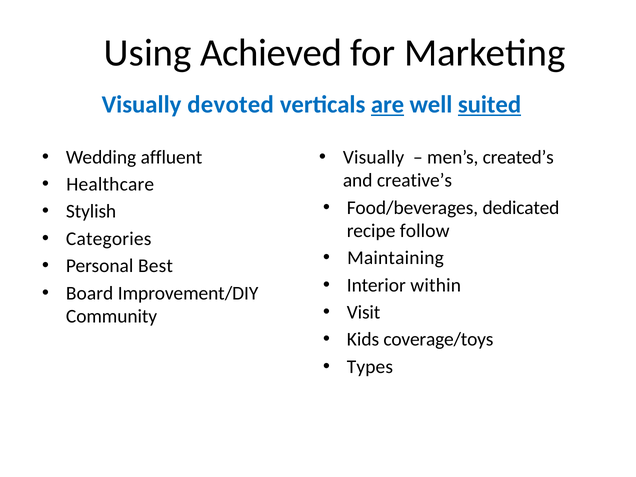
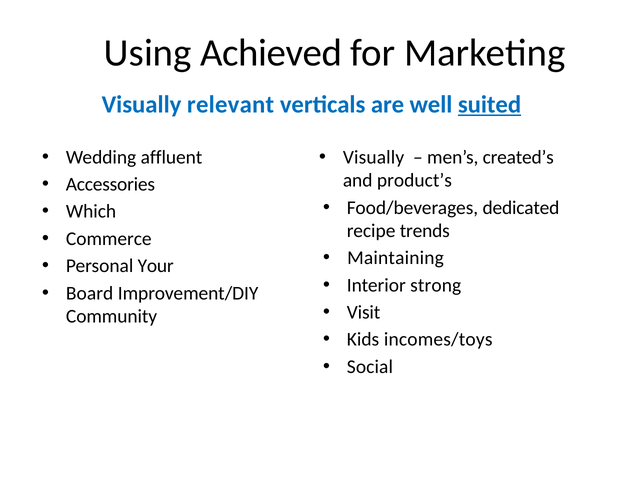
devoted: devoted -> relevant (231, 104)
are underline: present -> none (388, 104)
creative’s: creative’s -> product’s (414, 180)
Healthcare: Healthcare -> Accessories (110, 184)
Stylish: Stylish -> Which (91, 212)
follow: follow -> trends (425, 231)
Categories: Categories -> Commerce (109, 239)
Best: Best -> Your (156, 266)
within: within -> strong (436, 285)
coverage/toys: coverage/toys -> incomes/toys (438, 340)
Types: Types -> Social (370, 367)
